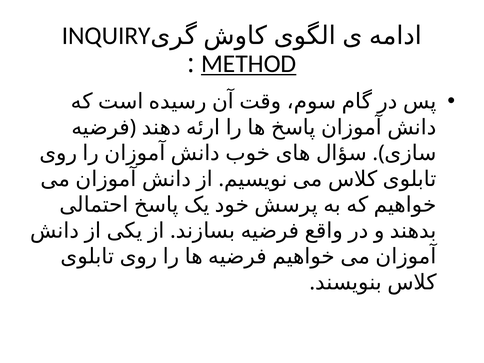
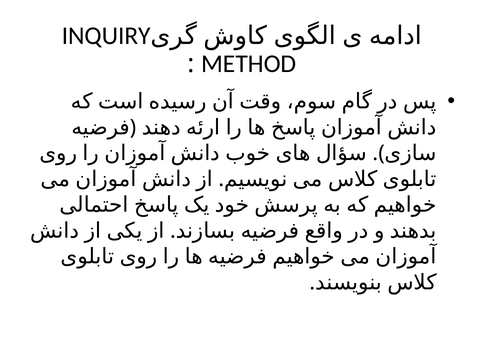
METHOD underline: present -> none (249, 64)
